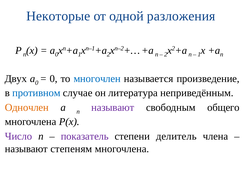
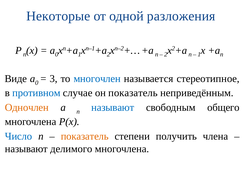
Двух: Двух -> Виде (16, 79)
0: 0 -> 3 (54, 79)
произведение: произведение -> стереотипное (208, 79)
он литература: литература -> показатель (133, 93)
называют colour: purple -> blue (113, 108)
Число colour: purple -> blue (19, 137)
показатель colour: purple -> orange (85, 137)
делитель: делитель -> получить (176, 137)
степеням: степеням -> делимого (71, 149)
